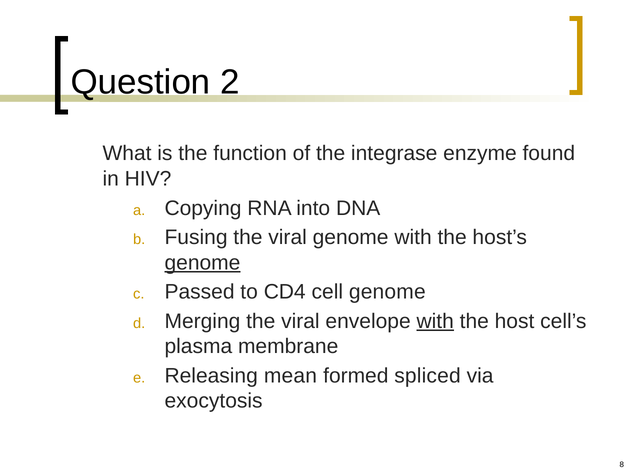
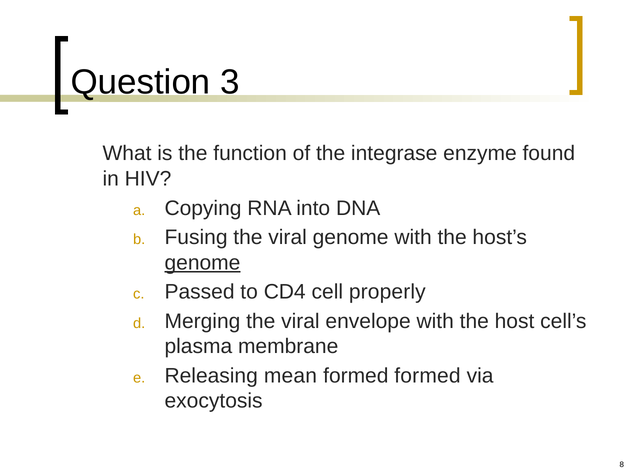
2: 2 -> 3 (230, 82)
cell genome: genome -> properly (387, 292)
with underline: present -> none (435, 322)
formed spliced: spliced -> formed (427, 376)
